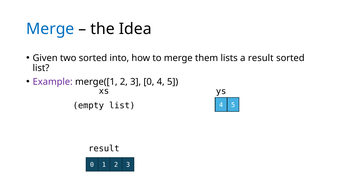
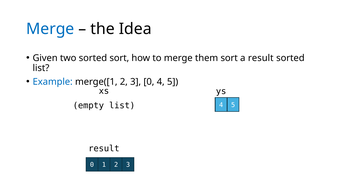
sorted into: into -> sort (119, 58)
them lists: lists -> sort (229, 58)
Example colour: purple -> blue (53, 81)
